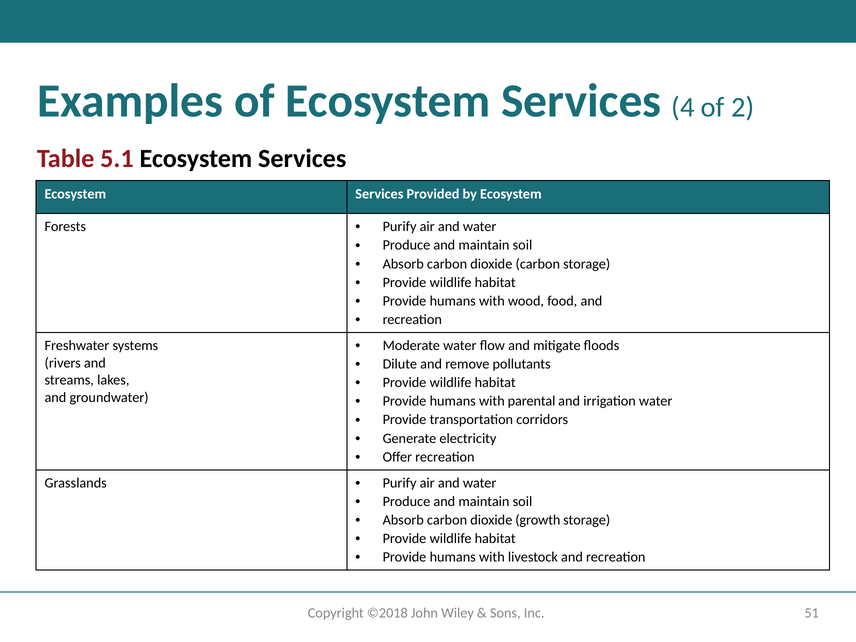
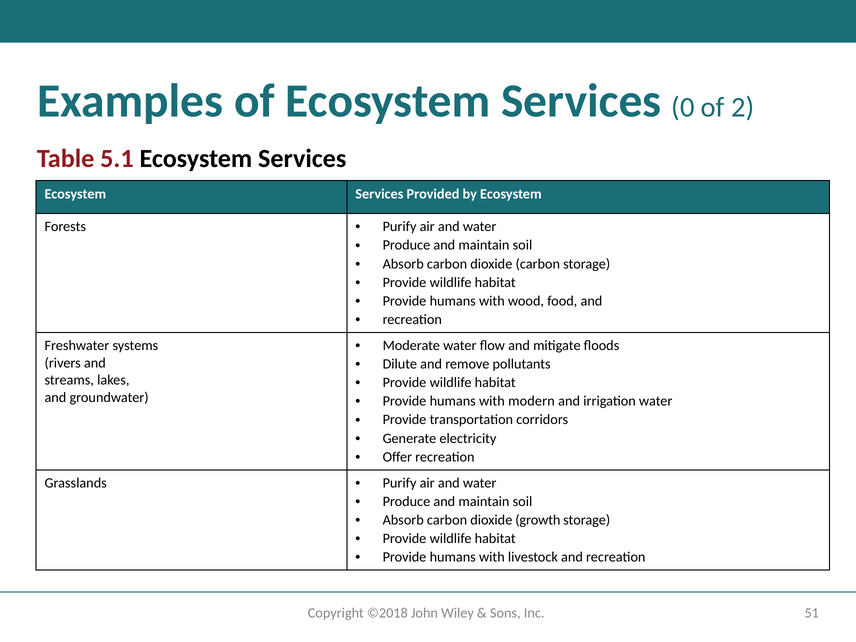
4: 4 -> 0 (683, 107)
parental: parental -> modern (531, 401)
